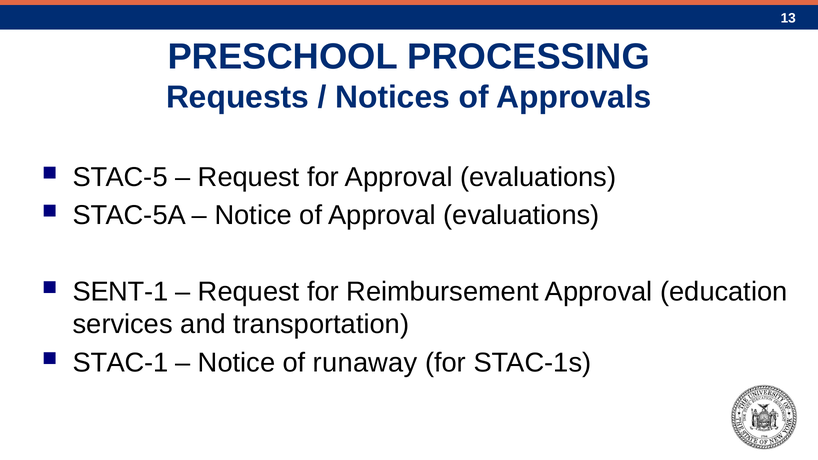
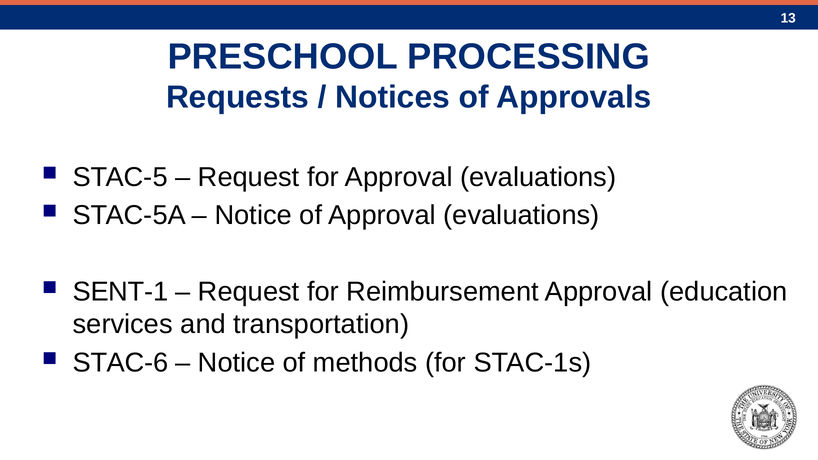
STAC-1: STAC-1 -> STAC-6 (120, 363)
runaway: runaway -> methods (365, 363)
